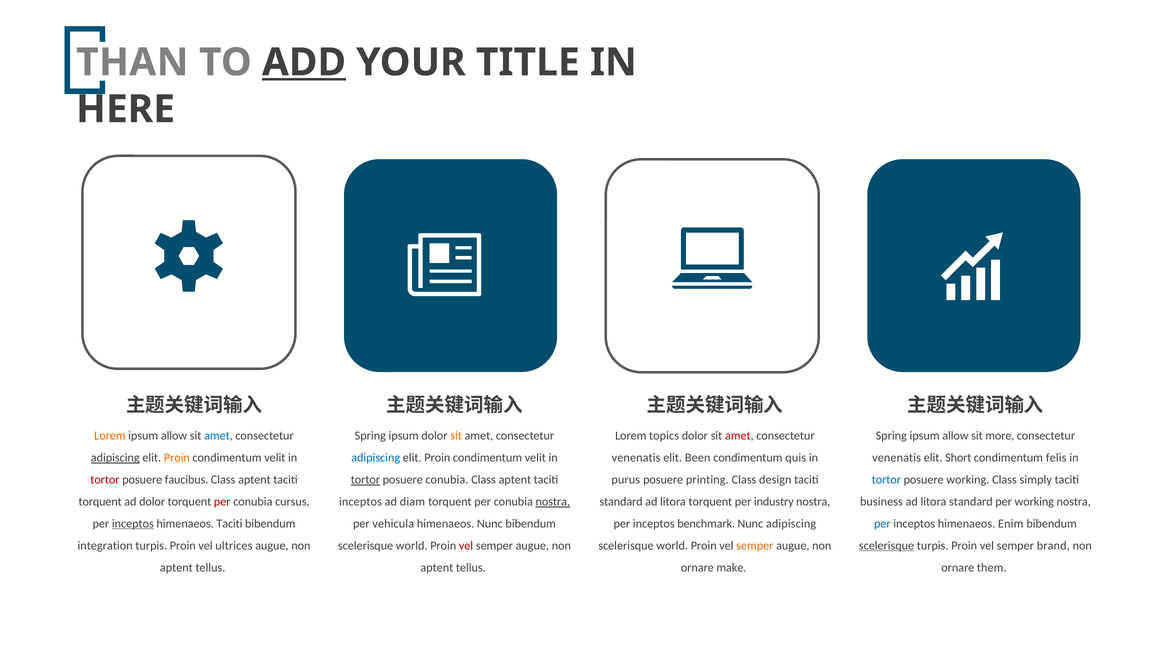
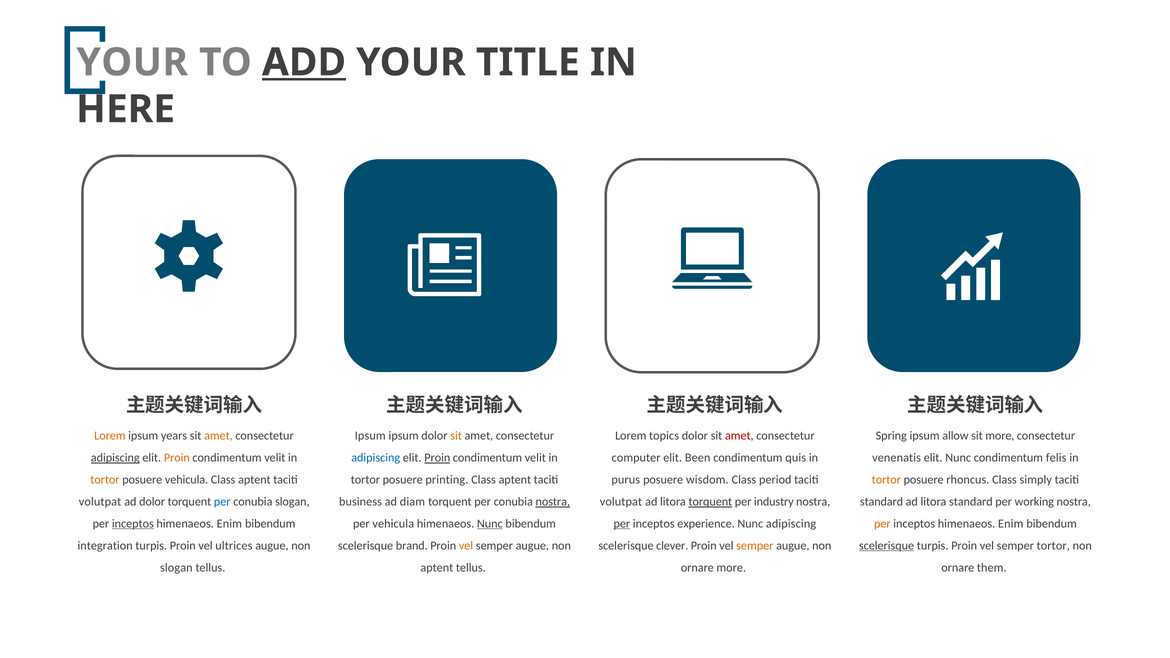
THAN: THAN -> YOUR (132, 62)
allow: allow -> years (174, 436)
amet colour: blue -> orange (218, 436)
Spring: Spring -> Ipsum (370, 436)
Proin underline: none -> present (437, 458)
venenatis: venenatis -> computer (636, 458)
elit Short: Short -> Nunc (958, 458)
tortor colour: red -> orange (105, 480)
posuere faucibus: faucibus -> vehicula (187, 480)
tortor underline: present -> none (365, 480)
posuere conubia: conubia -> printing (447, 480)
printing: printing -> wisdom (707, 480)
design: design -> period (775, 480)
tortor colour: blue -> orange (886, 480)
posuere working: working -> rhoncus (968, 480)
torquent: torquent -> volutpat (100, 502)
per colour: red -> blue (222, 502)
conubia cursus: cursus -> slogan (292, 502)
inceptos: inceptos -> business (361, 502)
standard: standard -> volutpat (621, 502)
torquent underline: none -> present (710, 502)
business: business -> standard (882, 502)
Taciti: Taciti -> Enim (229, 524)
Nunc underline: none -> present (490, 524)
per underline: none -> present (622, 524)
benchmark: benchmark -> experience (706, 524)
per colour: blue -> orange (882, 524)
world: world -> brand (412, 546)
vel colour: red -> orange (466, 546)
world: world -> clever (672, 546)
semper brand: brand -> tortor (1053, 546)
aptent: aptent -> slogan (176, 568)
ornare make: make -> more (731, 568)
